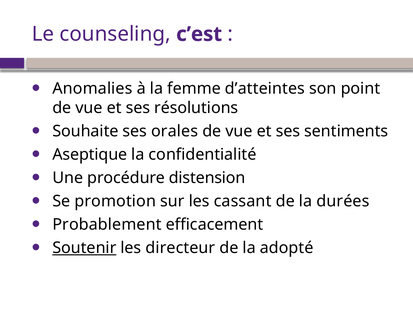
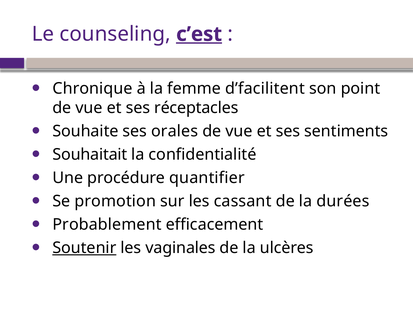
c’est underline: none -> present (199, 34)
Anomalies: Anomalies -> Chronique (92, 89)
d’atteintes: d’atteintes -> d’facilitent (265, 89)
résolutions: résolutions -> réceptacles (196, 108)
Aseptique: Aseptique -> Souhaitait (90, 154)
distension: distension -> quantifier (207, 178)
directeur: directeur -> vaginales (181, 248)
adopté: adopté -> ulcères (287, 248)
